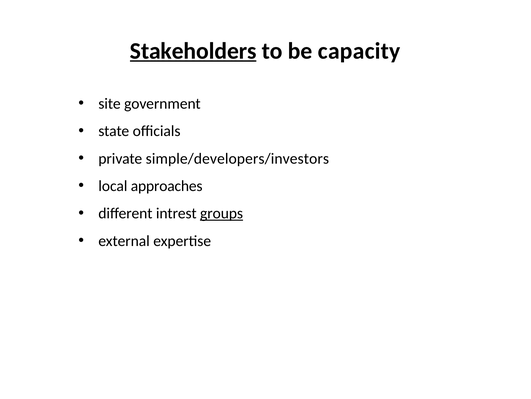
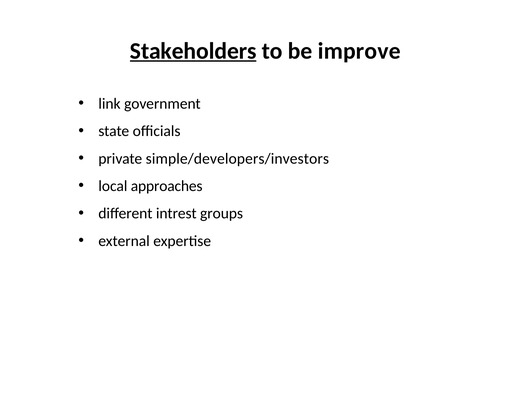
capacity: capacity -> improve (359, 51)
site: site -> link (109, 103)
groups underline: present -> none (222, 213)
